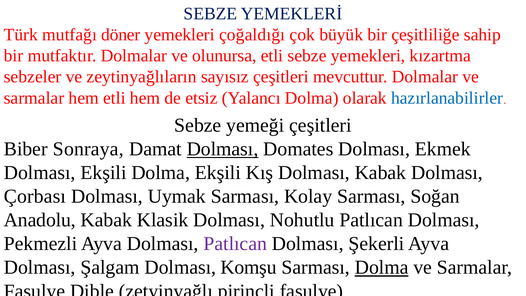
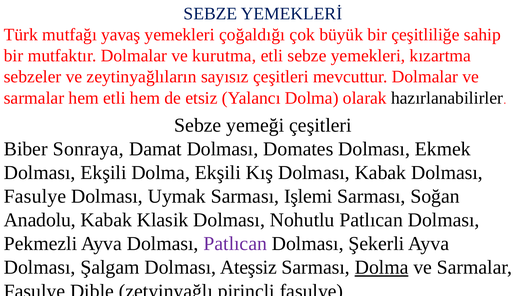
döner: döner -> yavaş (121, 35)
olunursa: olunursa -> kurutma (224, 56)
hazırlanabilirler colour: blue -> black (447, 98)
Dolması underline: present -> none (223, 149)
Çorbası: Çorbası -> Fasulye (35, 196)
Kolay: Kolay -> Işlemi (308, 196)
Komşu: Komşu -> Ateşsiz (249, 267)
